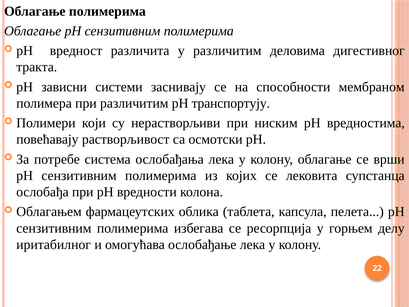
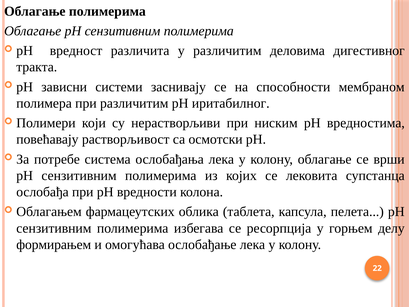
транспортују: транспортују -> иритабилног (231, 103)
иритабилног: иритабилног -> формирањем (54, 244)
